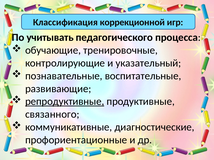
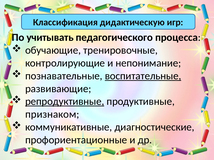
коррекционной: коррекционной -> дидактическую (132, 22)
указательный: указательный -> непонимание (148, 63)
воспитательные underline: none -> present (143, 76)
связанного: связанного -> признаком (52, 115)
